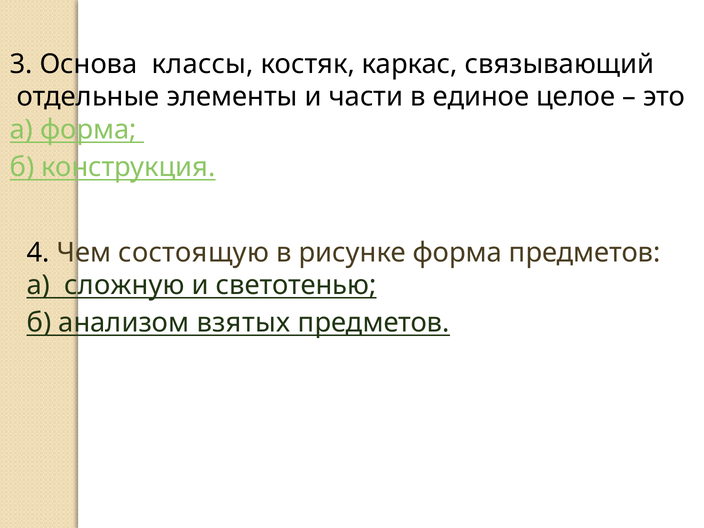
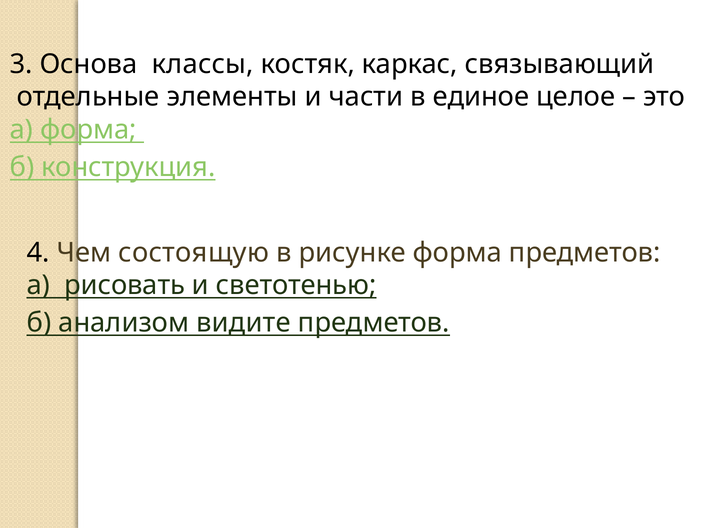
сложную: сложную -> рисовать (125, 285)
взятых: взятых -> видите (243, 323)
